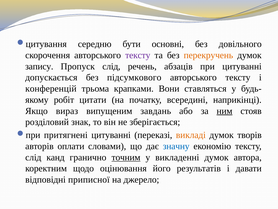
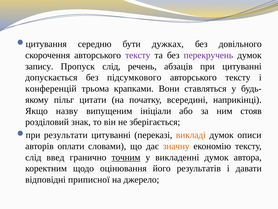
основні: основні -> дужках (168, 44)
перекручень colour: orange -> purple (208, 55)
робіт: робіт -> пільг (64, 100)
вираз: вираз -> назву (67, 111)
завдань: завдань -> ініціали (156, 111)
ним underline: present -> none (225, 111)
притягнені: притягнені -> результати (66, 135)
творів: творів -> описи (249, 135)
значну colour: blue -> orange (176, 146)
канд: канд -> введ (55, 157)
